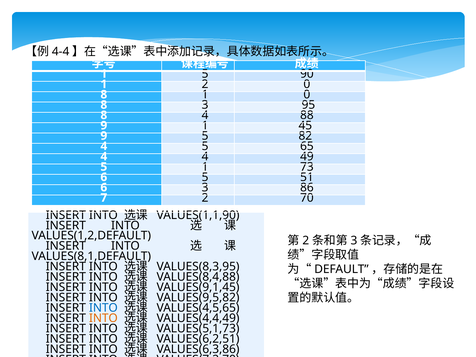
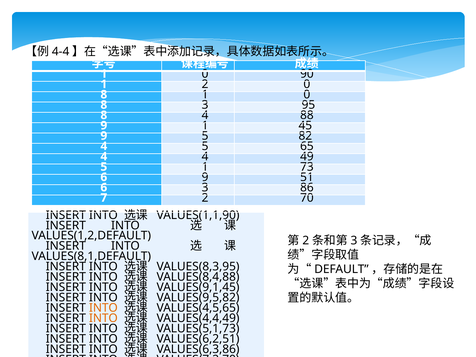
5: 5 -> 0 (205, 74)
5: 5 -> 9 (205, 177)
INTO colour: blue -> orange (103, 308)
